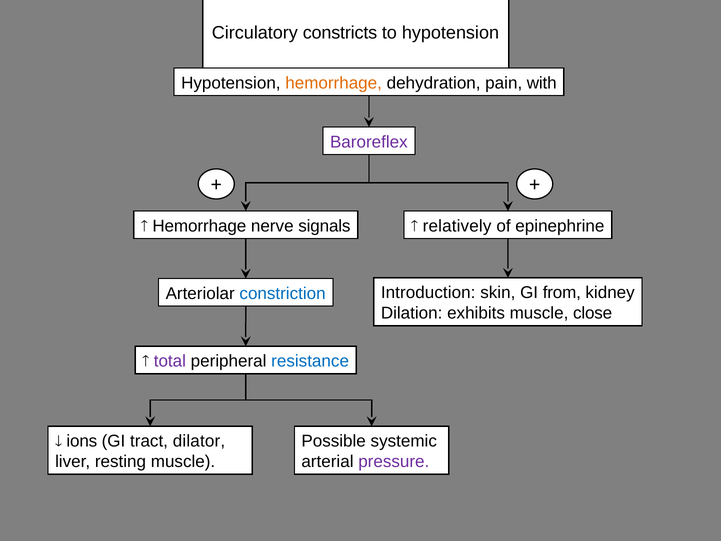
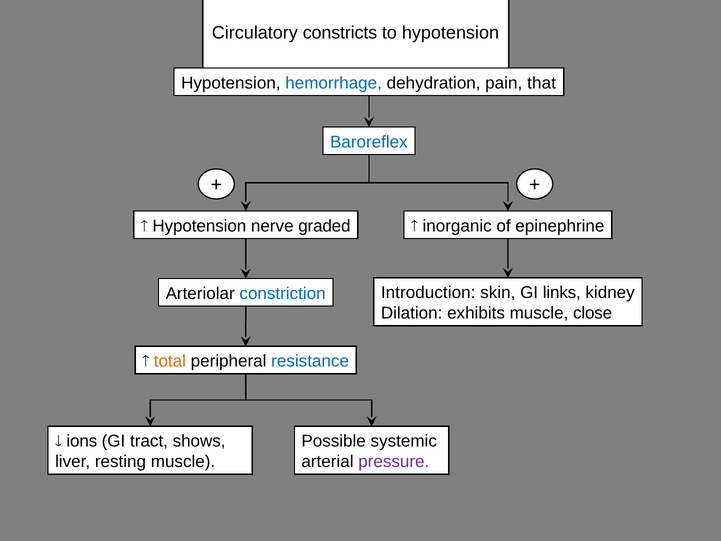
hemorrhage colour: orange -> blue (334, 83)
with: with -> that (542, 83)
Baroreflex colour: purple -> blue (369, 142)
Hemorrhage: Hemorrhage -> Hypotension (199, 226)
signals: signals -> graded (324, 226)
relatively: relatively -> inorganic (457, 226)
from: from -> links (562, 293)
total colour: purple -> orange (170, 361)
dilator: dilator -> shows (199, 441)
